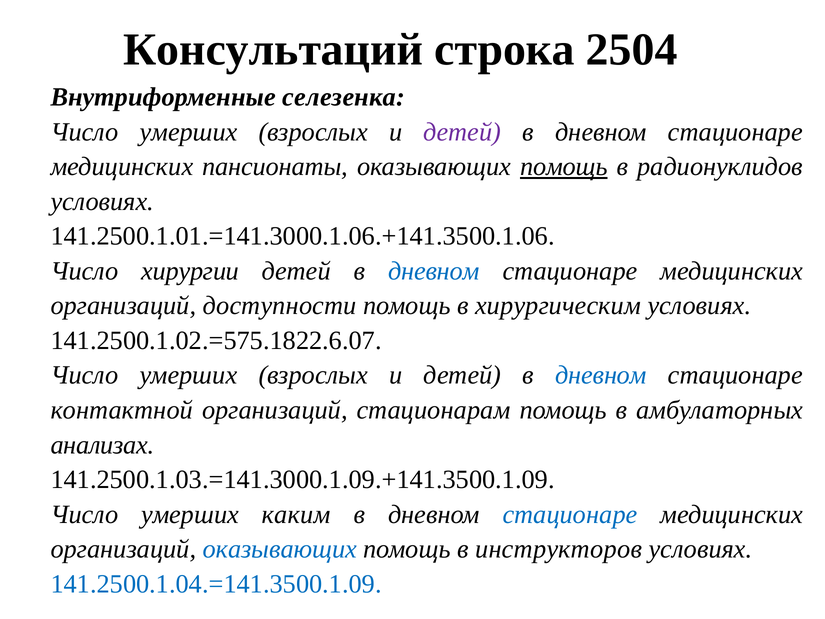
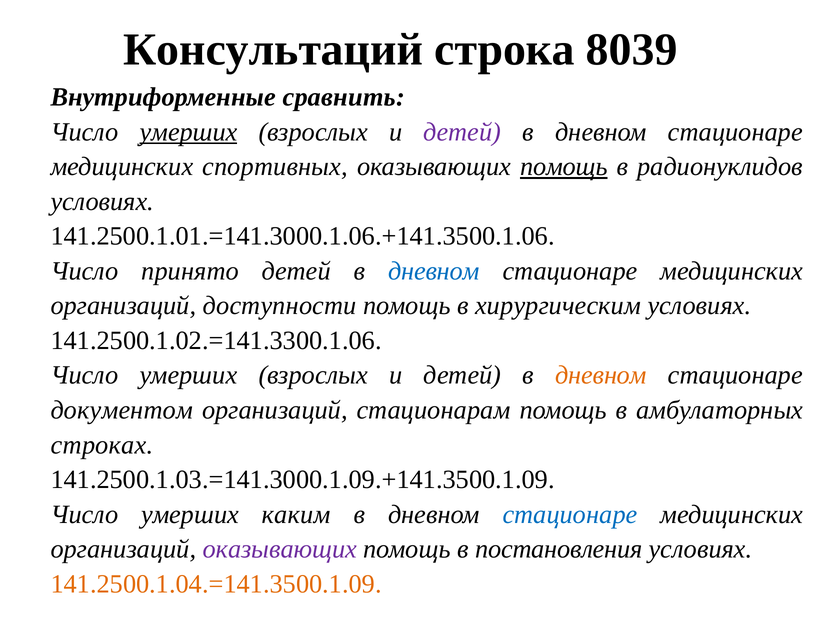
2504: 2504 -> 8039 (632, 50)
селезенка: селезенка -> сравнить (344, 97)
умерших underline: none -> present (189, 132)
пансионаты: пансионаты -> спортивных (275, 167)
хирургии: хирургии -> принято (190, 271)
141.2500.1.02.=575.1822.6.07: 141.2500.1.02.=575.1822.6.07 -> 141.2500.1.02.=141.3300.1.06 (216, 340)
дневном colour: blue -> orange (601, 375)
контактной: контактной -> документом (122, 410)
анализах: анализах -> строках (102, 445)
оказывающих colour: blue -> purple (280, 549)
инструкторов: инструкторов -> постановления (559, 549)
141.2500.1.04.=141.3500.1.09 colour: blue -> orange (216, 584)
